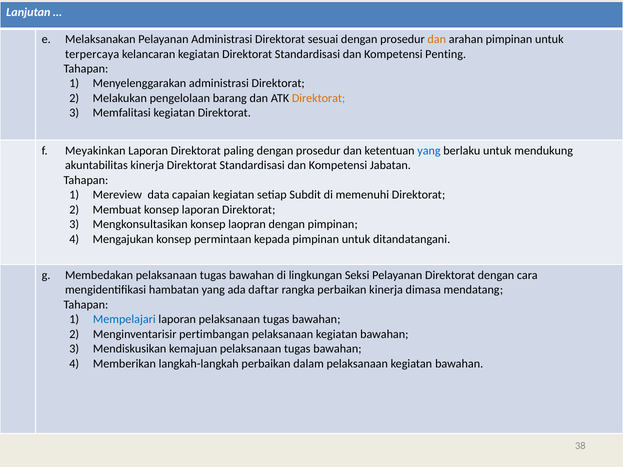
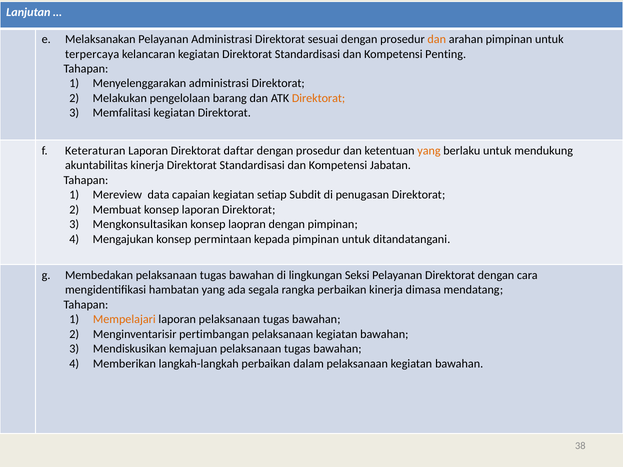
Meyakinkan: Meyakinkan -> Keteraturan (95, 151)
paling: paling -> daftar (239, 151)
yang colour: blue -> orange (429, 151)
memenuhi: memenuhi -> penugasan (362, 195)
daftar: daftar -> segala (264, 290)
Mempelajari colour: blue -> orange (124, 320)
